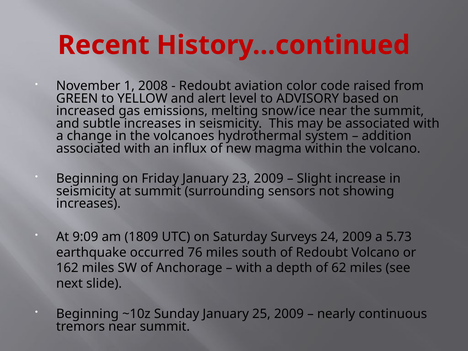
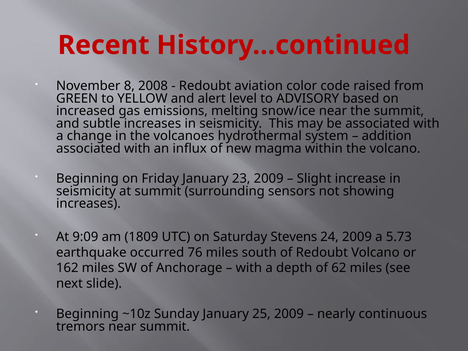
1: 1 -> 8 (129, 86)
Surveys: Surveys -> Stevens (294, 237)
